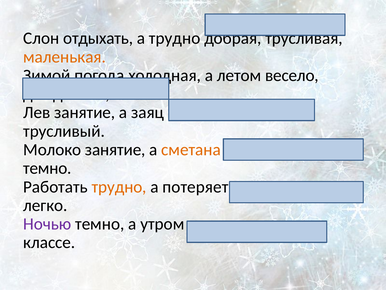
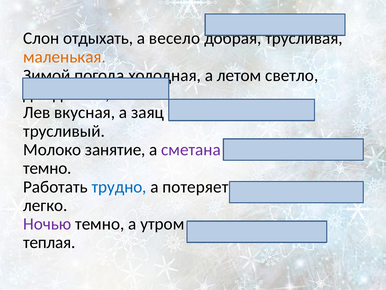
а трудно: трудно -> весело (175, 38)
летом весело: весело -> светло (292, 75)
Лев занятие: занятие -> вкусная (85, 112)
сметана colour: orange -> purple (191, 149)
трудно colour: orange -> blue (119, 187)
классе: классе -> теплая (49, 242)
